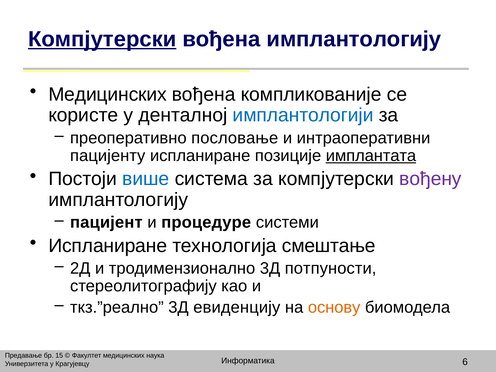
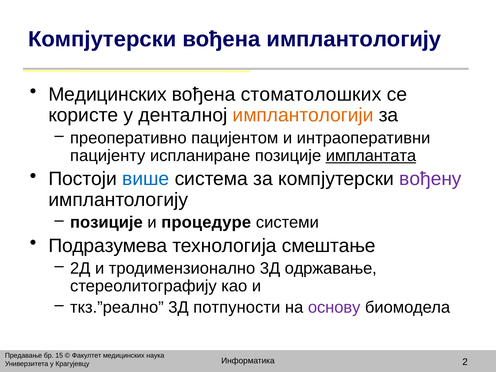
Компјутерски underline: present -> none (102, 39)
компликованије: компликованије -> стоматолошких (311, 94)
имплантологији colour: blue -> orange (303, 115)
пословање: пословање -> пацијентом (235, 138)
пацијент: пацијент -> позиције (106, 222)
Испланиране: Испланиране -> Подразумева (108, 246)
потпуности: потпуности -> одржавање (331, 268)
евиденцију: евиденцију -> потпуности (237, 307)
основу colour: orange -> purple (334, 307)
6: 6 -> 2 (465, 362)
